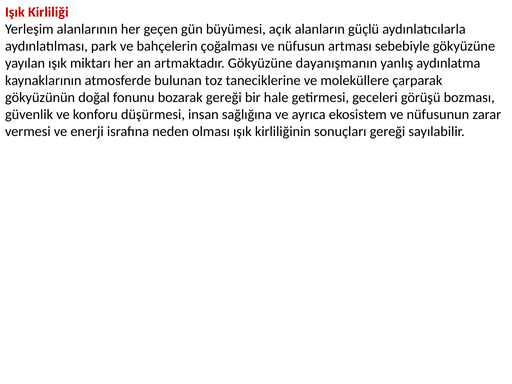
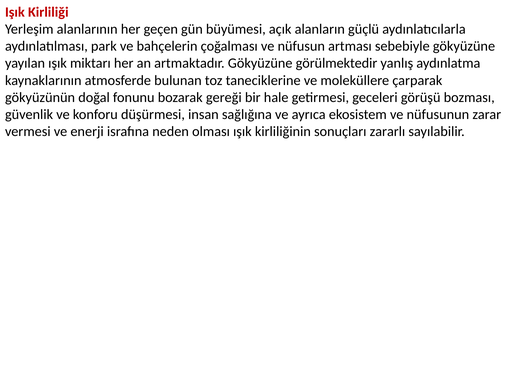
dayanışmanın: dayanışmanın -> görülmektedir (337, 63)
sonuçları gereği: gereği -> zararlı (387, 132)
